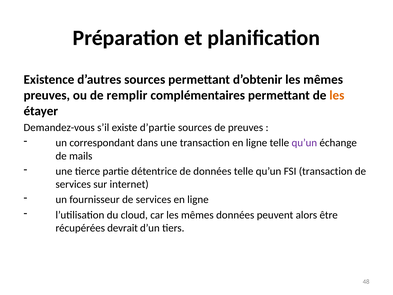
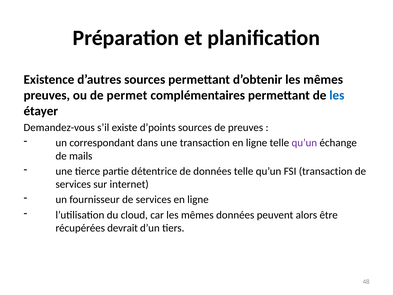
remplir: remplir -> permet (127, 95)
les colour: orange -> blue (337, 95)
d’partie: d’partie -> d’points (158, 127)
